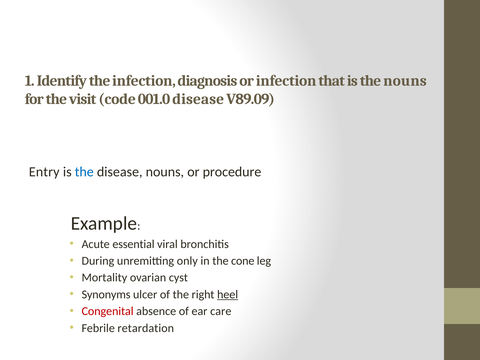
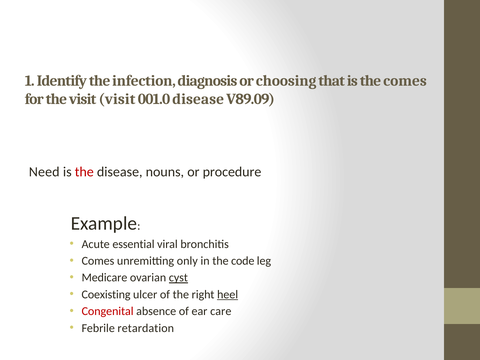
or infection: infection -> choosing (286, 81)
the nouns: nouns -> comes (405, 81)
visit code: code -> visit (117, 99)
Entry: Entry -> Need (44, 172)
the colour: blue -> red (84, 172)
During: During -> Comes (98, 261)
cone: cone -> code (243, 261)
Mortality: Mortality -> Medicare (104, 278)
cyst underline: none -> present (178, 278)
Synonyms: Synonyms -> Coexisting (106, 294)
